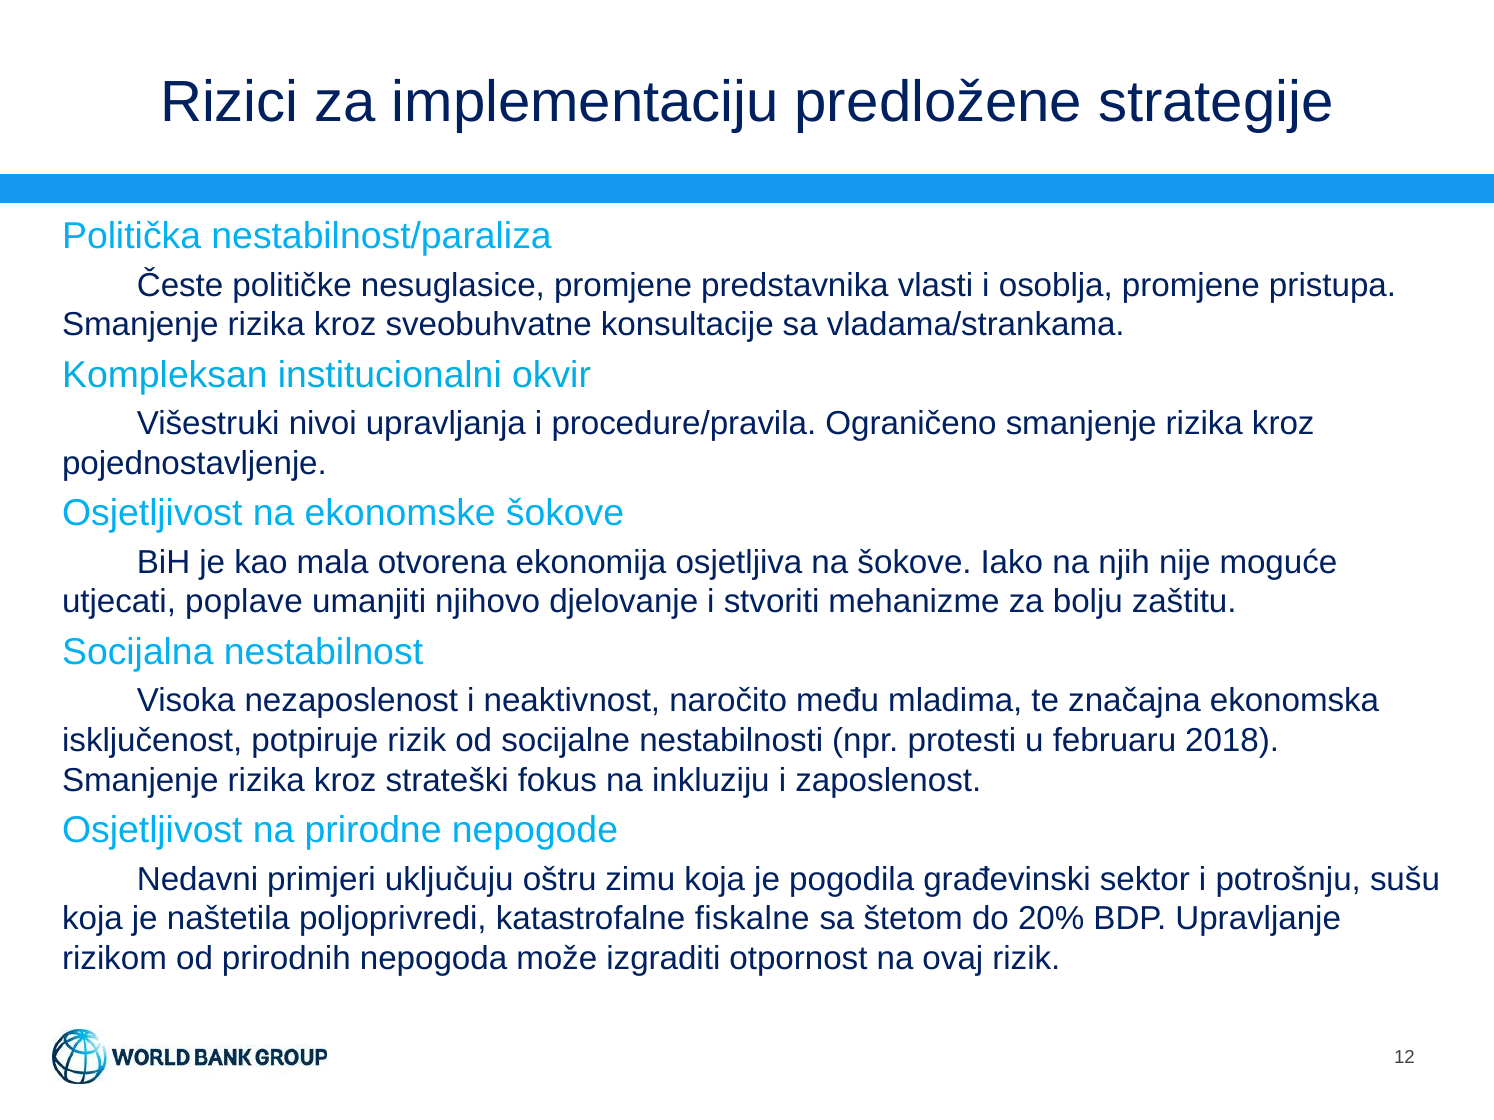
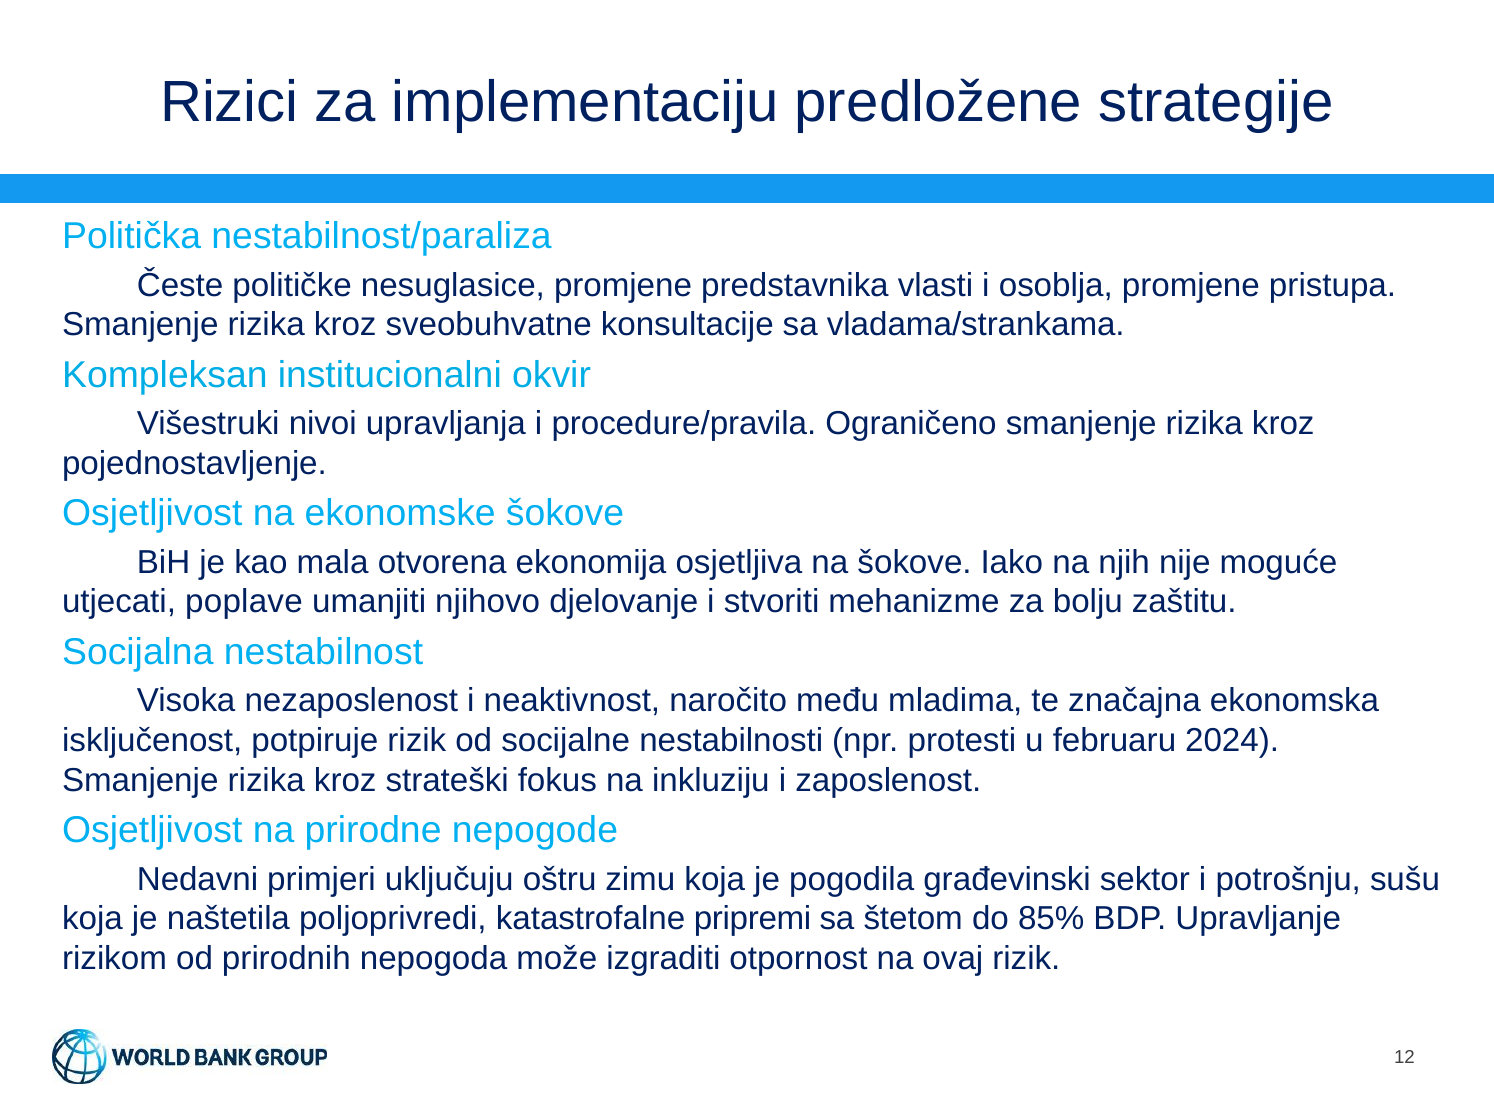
2018: 2018 -> 2024 (1232, 741)
fiskalne: fiskalne -> pripremi (753, 919)
20%: 20% -> 85% (1051, 919)
